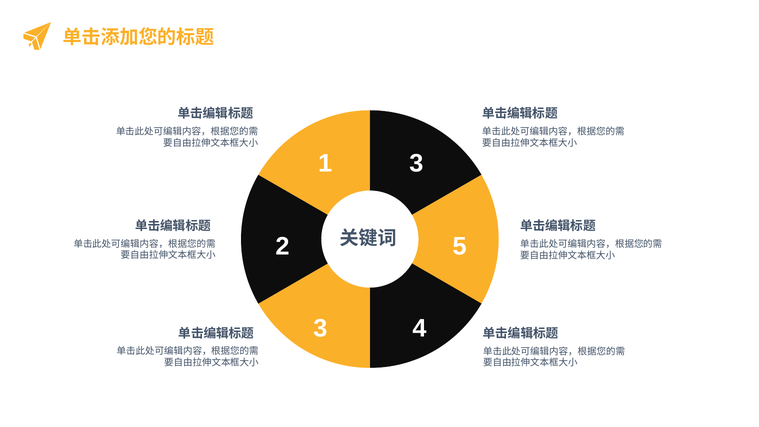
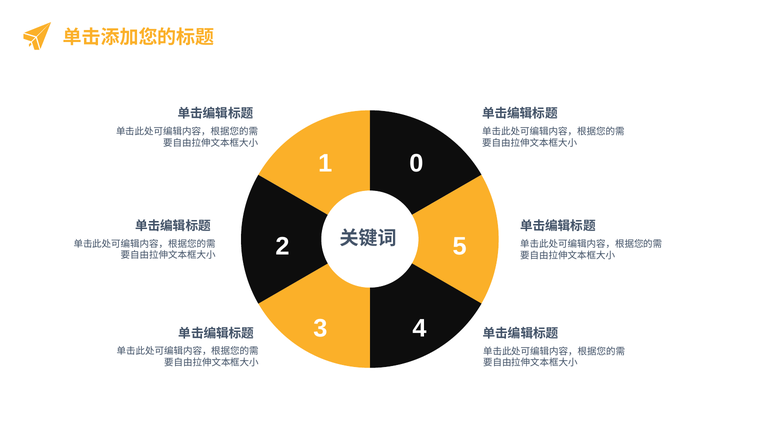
1 3: 3 -> 0 (416, 163)
